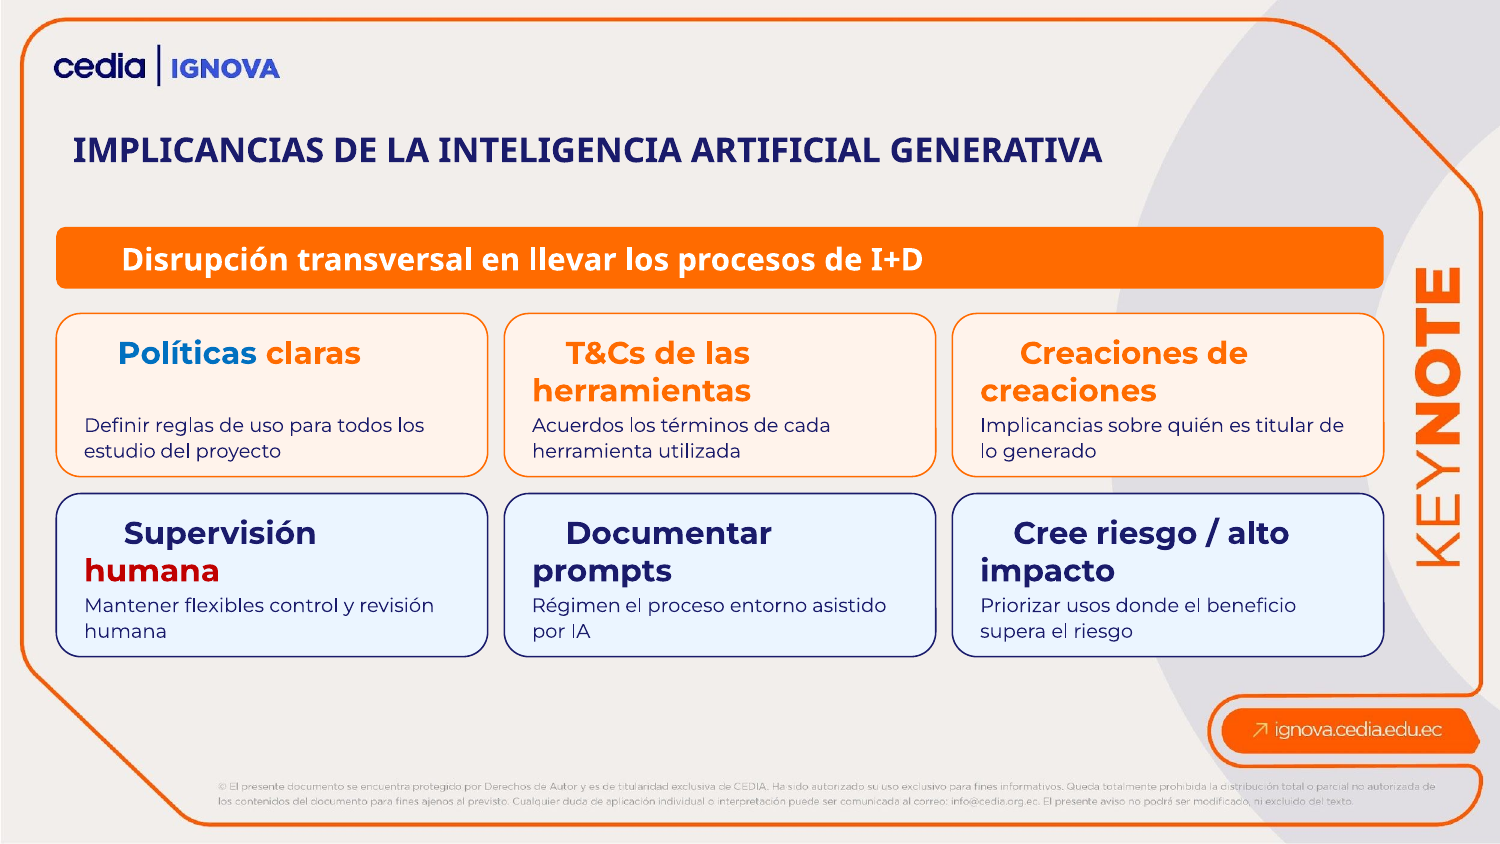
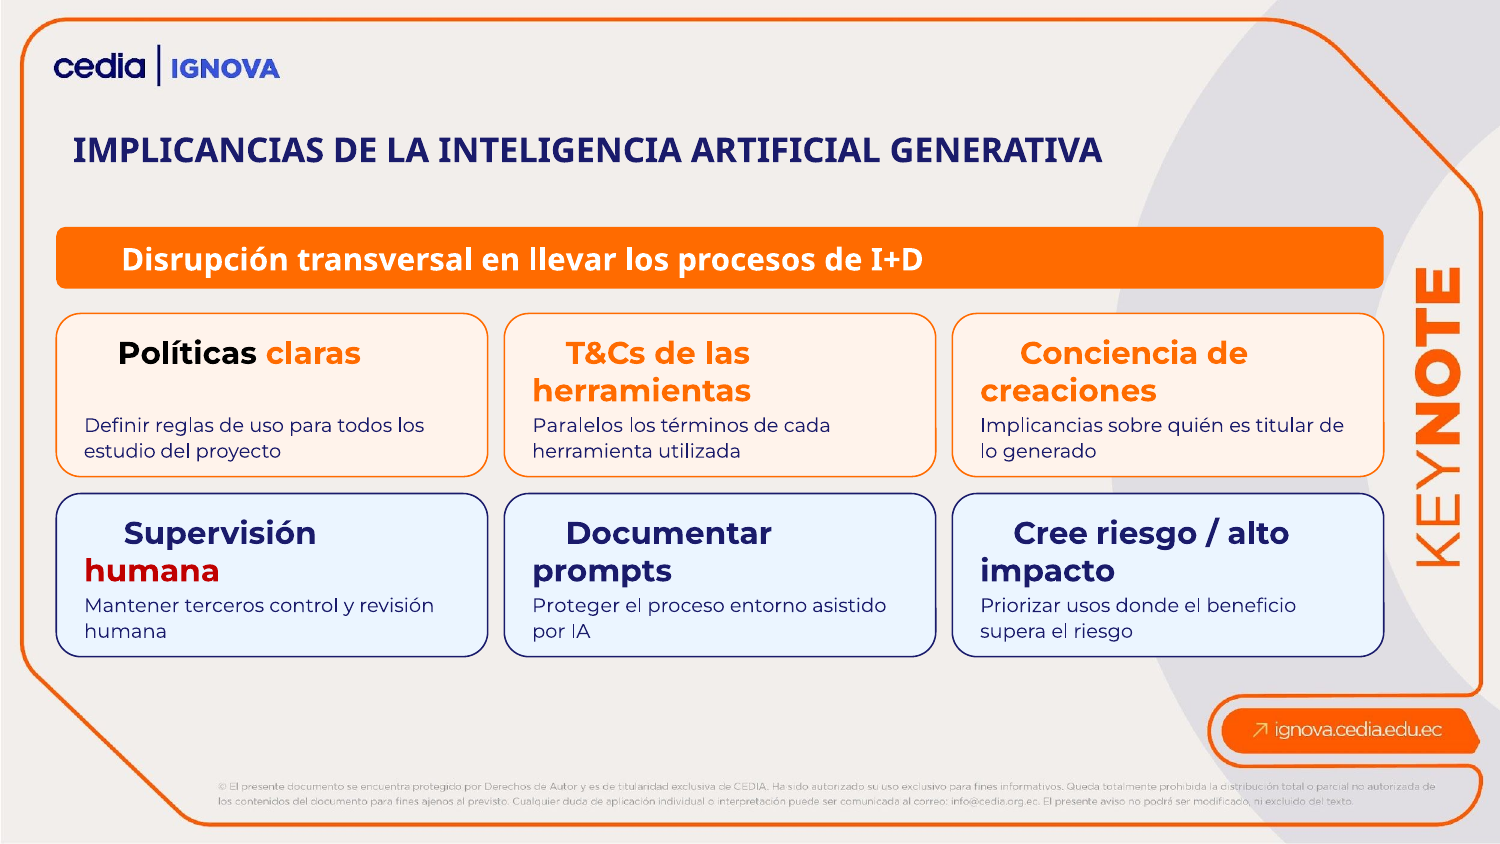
Políticas colour: blue -> black (187, 353)
Creaciones: Creaciones -> Conciencia (1109, 353)
Acuerdos: Acuerdos -> Paralelos (578, 425)
flexibles: flexibles -> terceros (224, 605)
Régimen: Régimen -> Proteger (576, 605)
